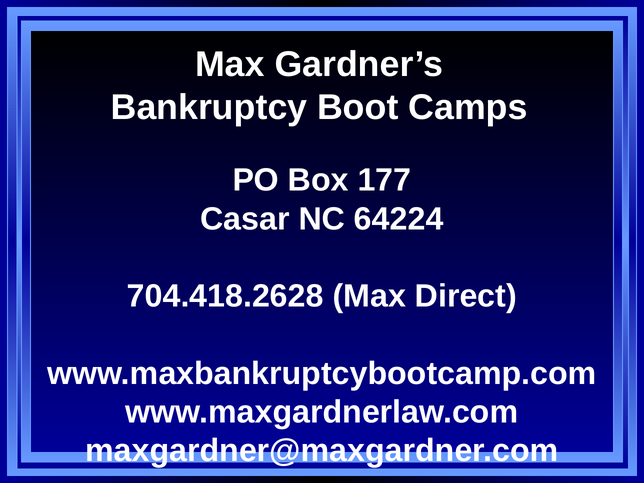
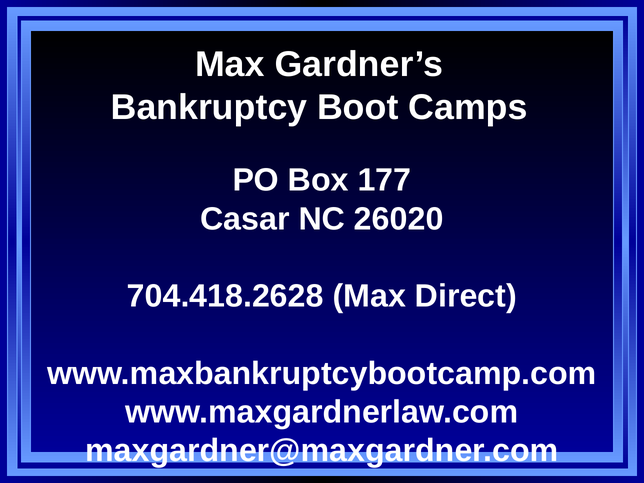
64224: 64224 -> 26020 (399, 219)
